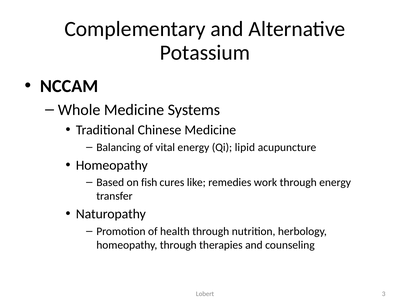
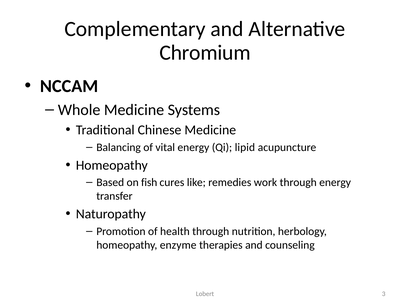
Potassium: Potassium -> Chromium (205, 52)
homeopathy through: through -> enzyme (178, 245)
